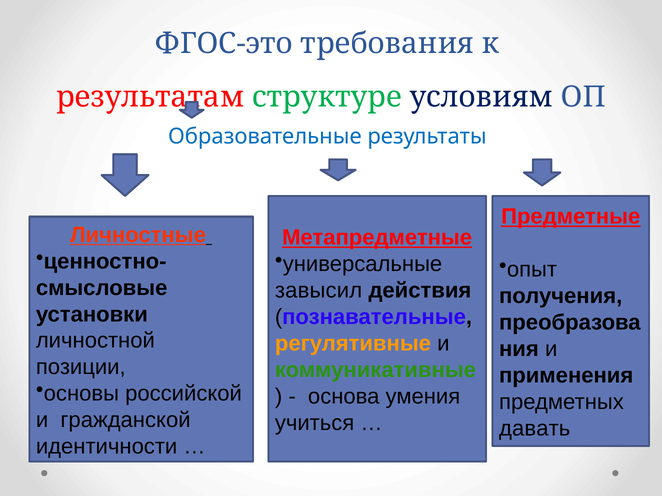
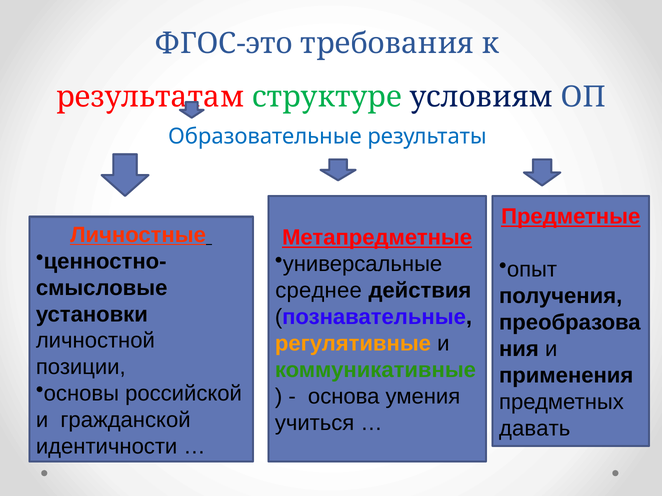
завысил: завысил -> среднее (319, 291)
